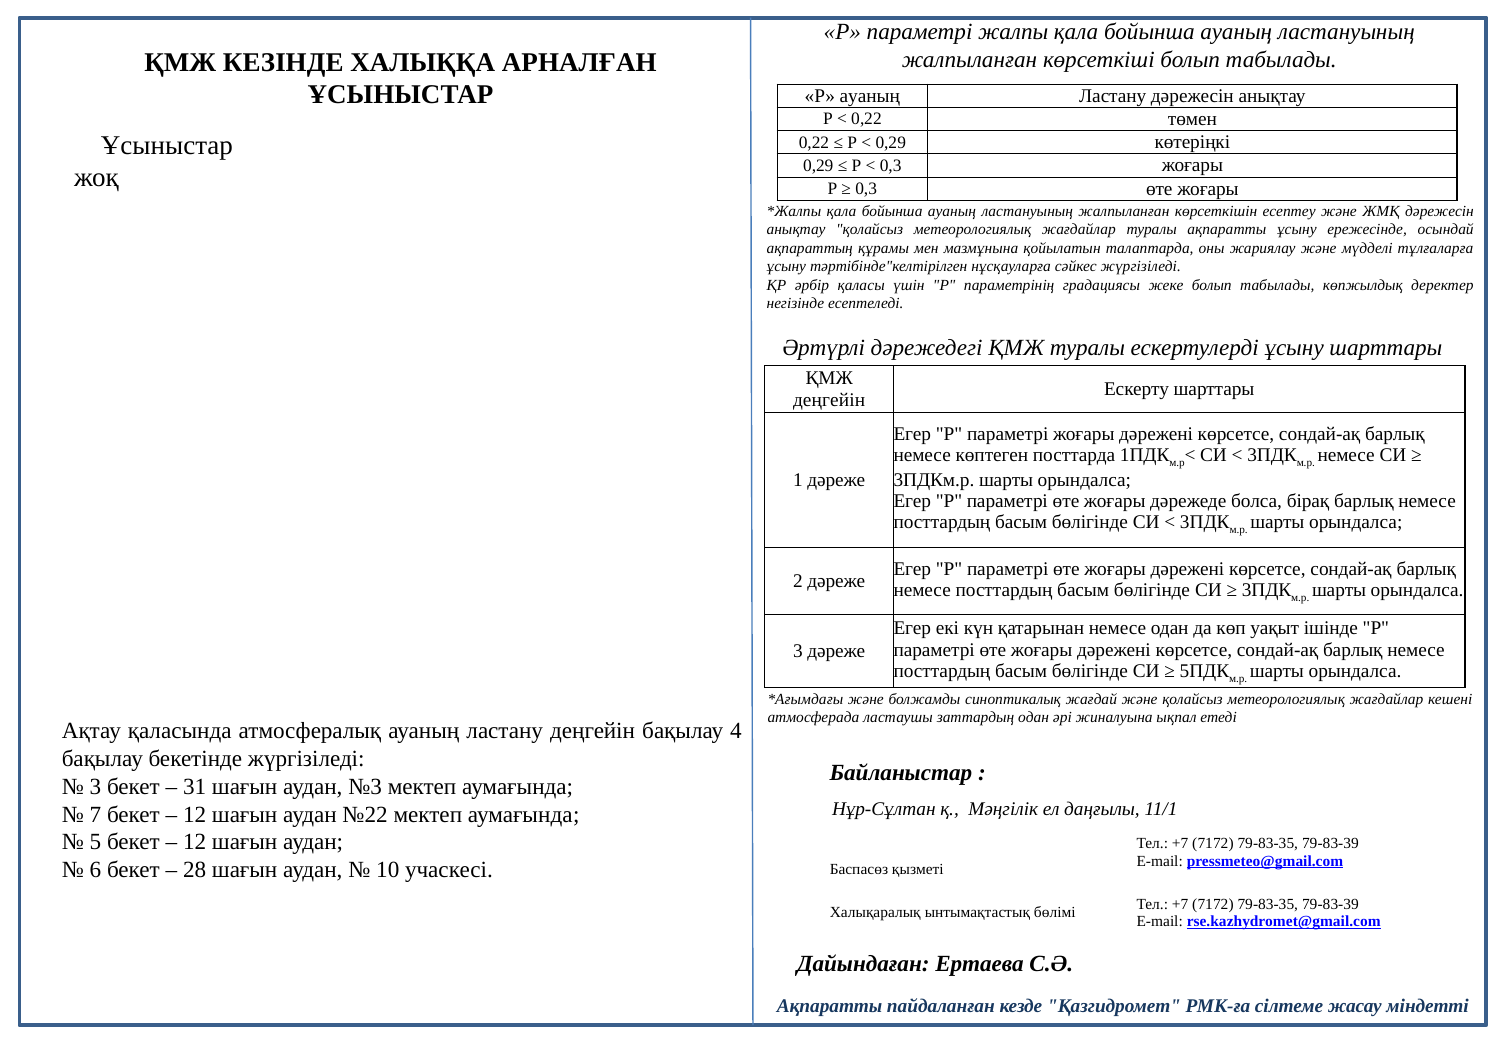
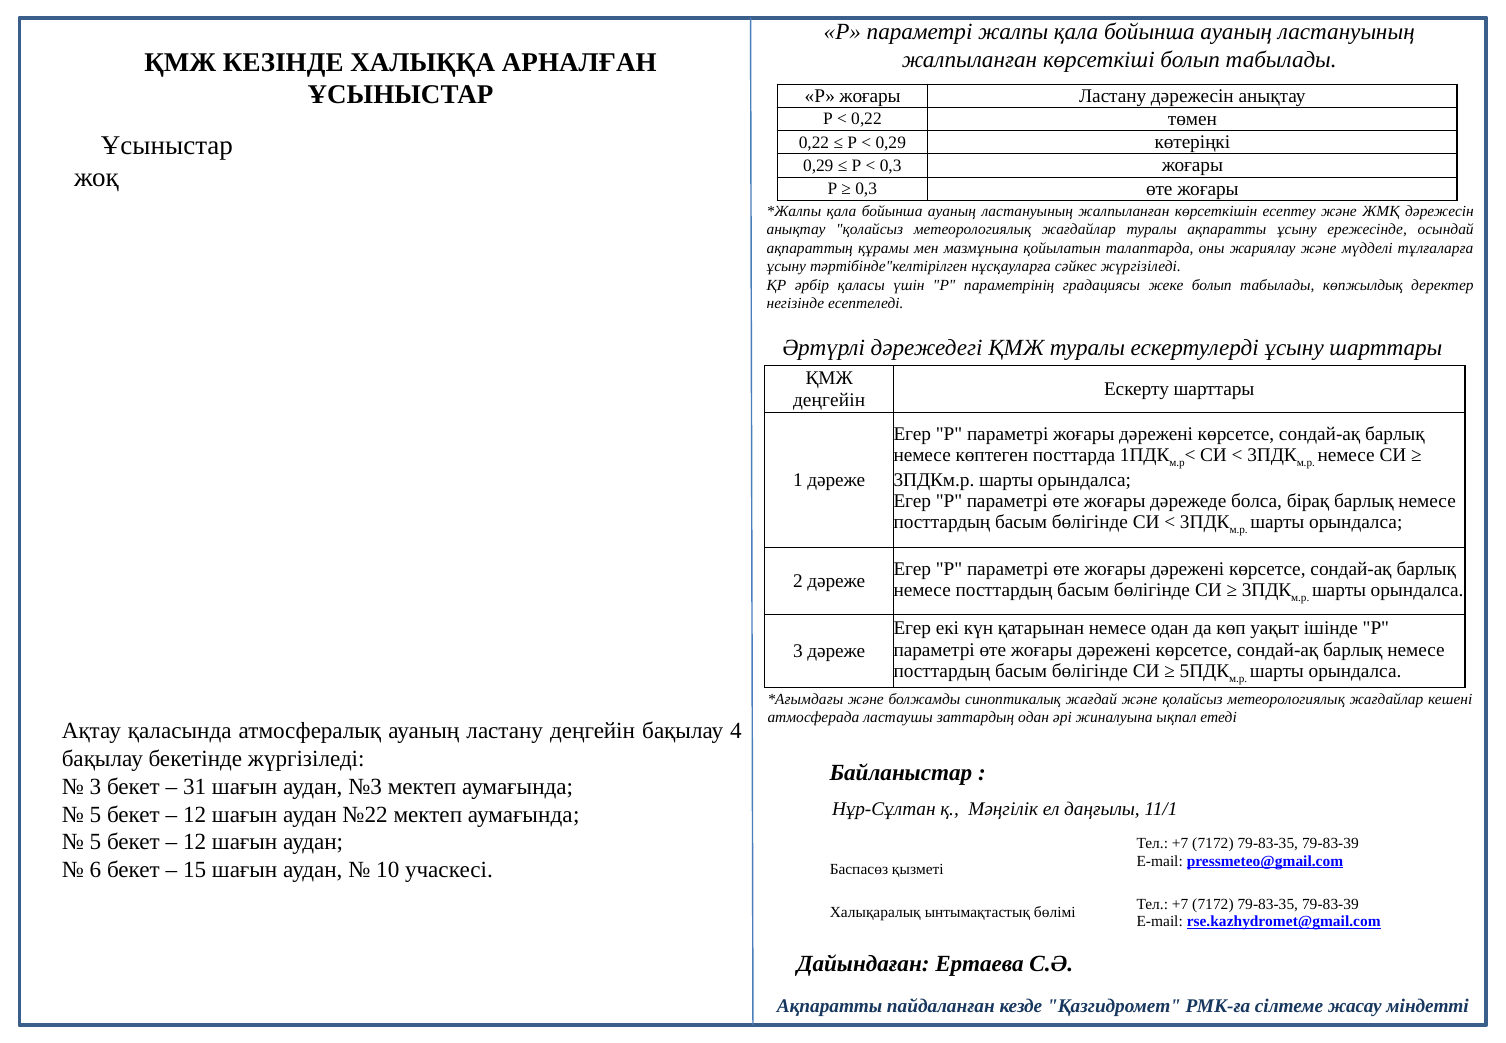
Р ауаның: ауаның -> жоғары (870, 96)
7: 7 -> 5 (95, 814)
28: 28 -> 15 (195, 870)
